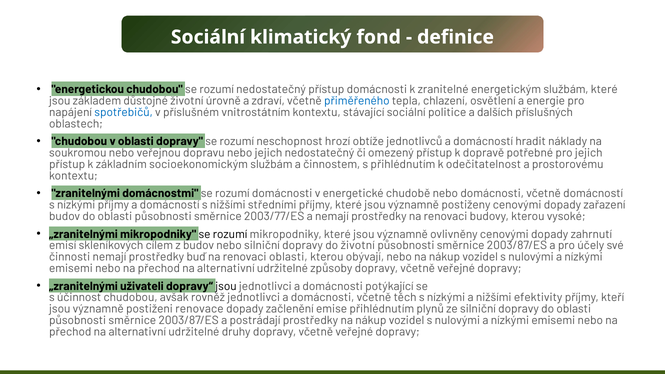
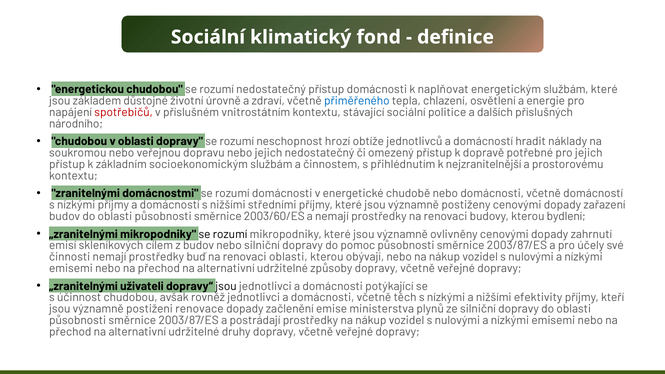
zranitelné: zranitelné -> naplňovat (443, 90)
spotřebičů colour: blue -> red (124, 112)
oblastech: oblastech -> národního (76, 124)
odečitatelnost: odečitatelnost -> nejzranitelnější (484, 165)
2003/77/ES: 2003/77/ES -> 2003/60/ES (274, 217)
vysoké: vysoké -> bydlení (566, 217)
do životní: životní -> pomoc (358, 246)
emise přihlédnutím: přihlédnutím -> ministerstva (382, 309)
